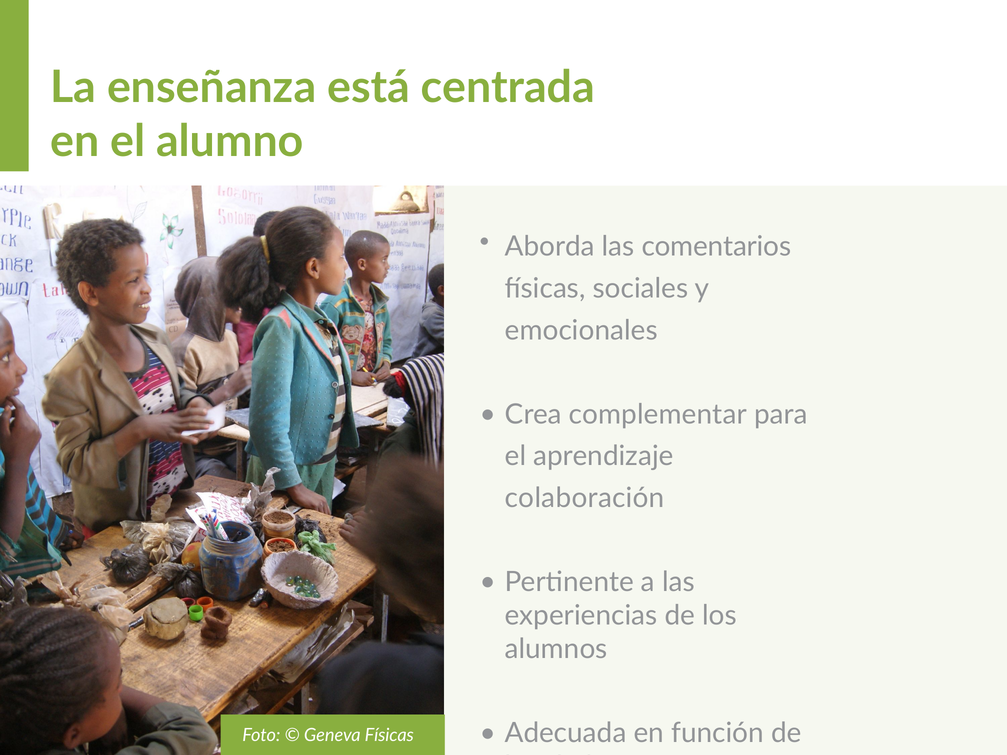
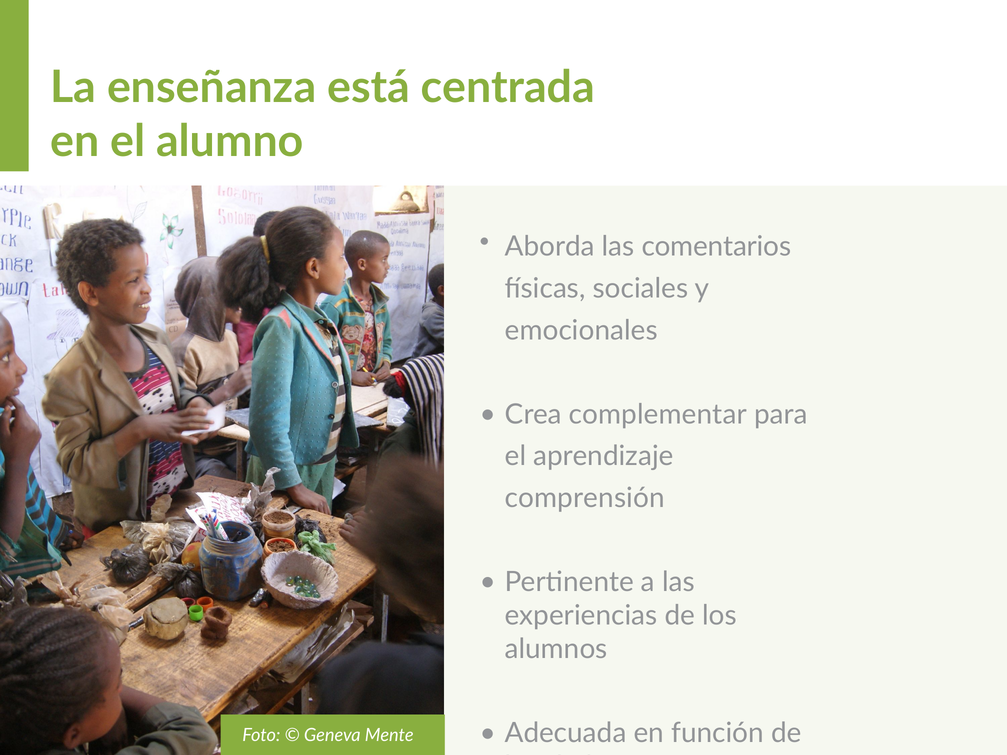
colaboración: colaboración -> comprensión (585, 498)
Geneva Físicas: Físicas -> Mente (389, 735)
